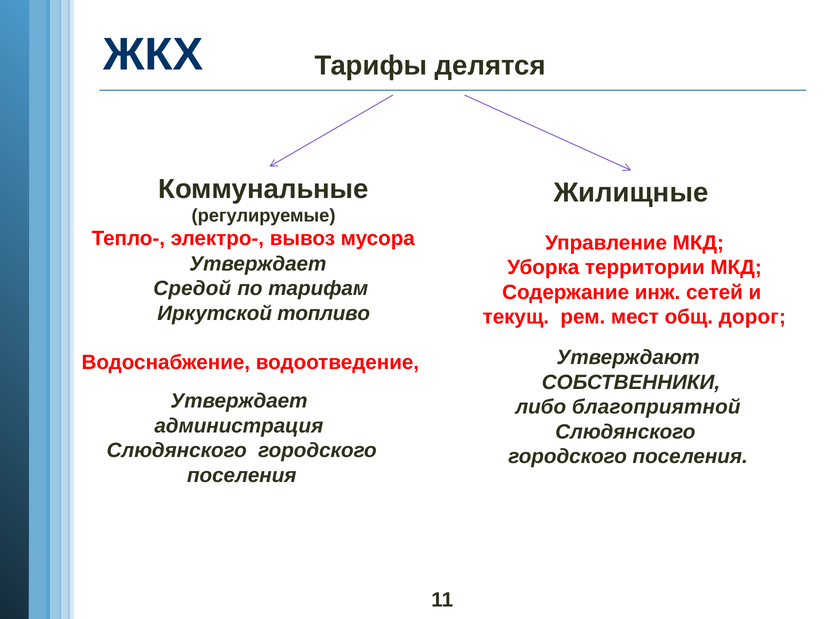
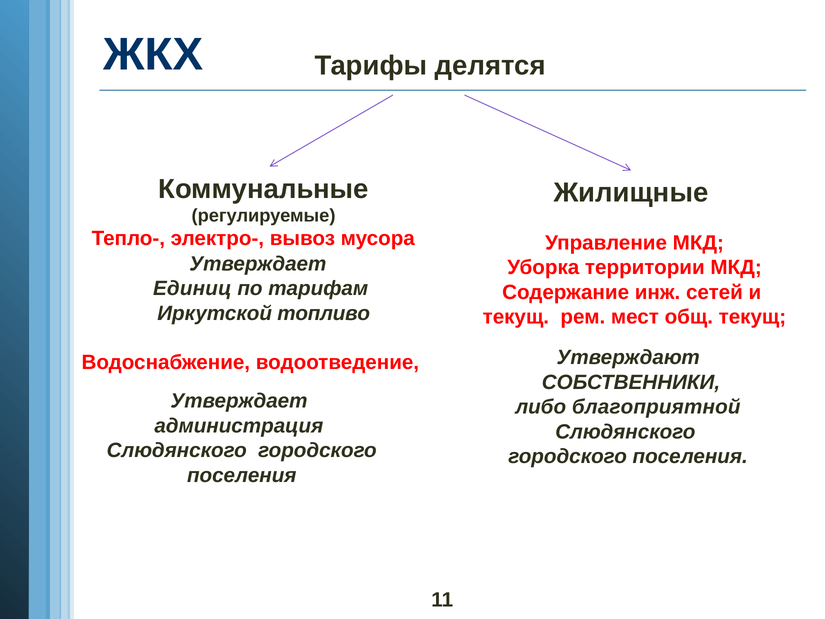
Средой: Средой -> Единиц (192, 288)
общ дорог: дорог -> текущ (752, 317)
